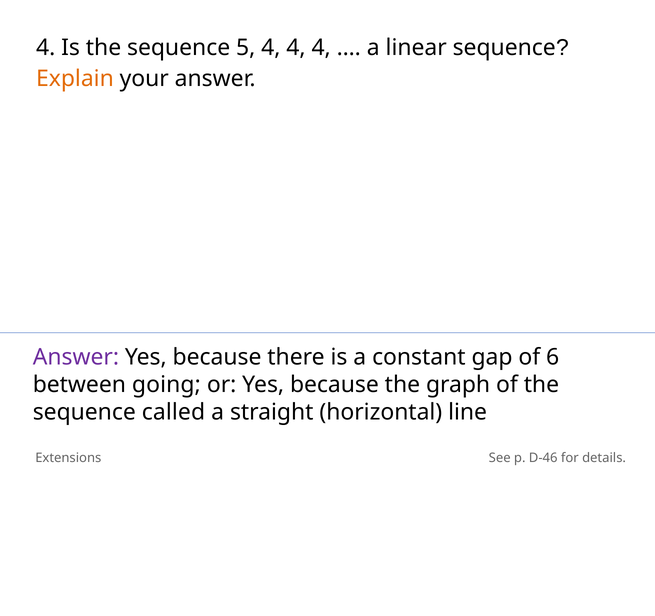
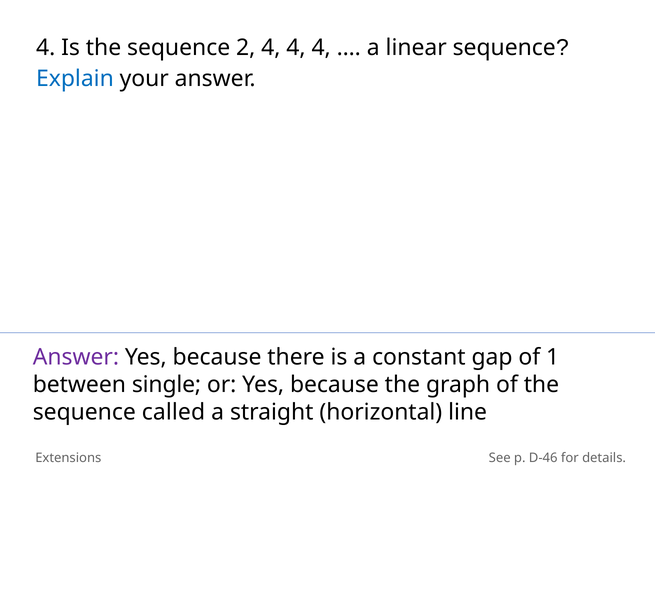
5: 5 -> 2 (246, 47)
Explain colour: orange -> blue (75, 79)
6: 6 -> 1 (553, 357)
going: going -> single (167, 385)
